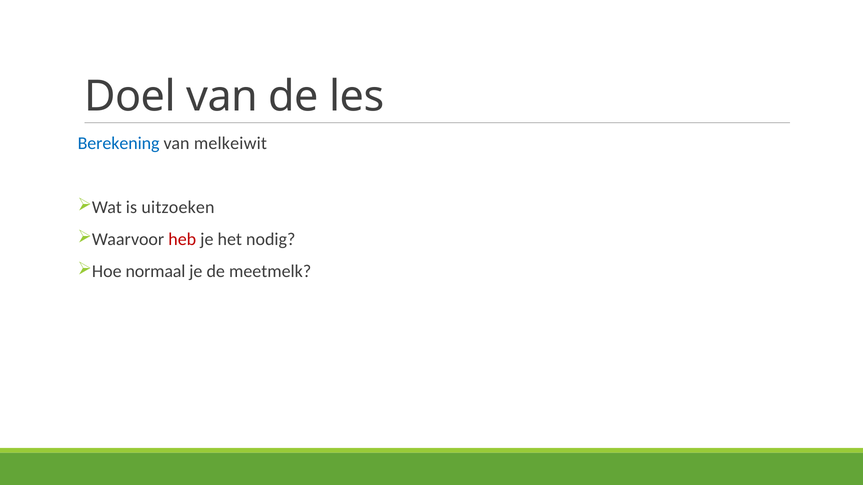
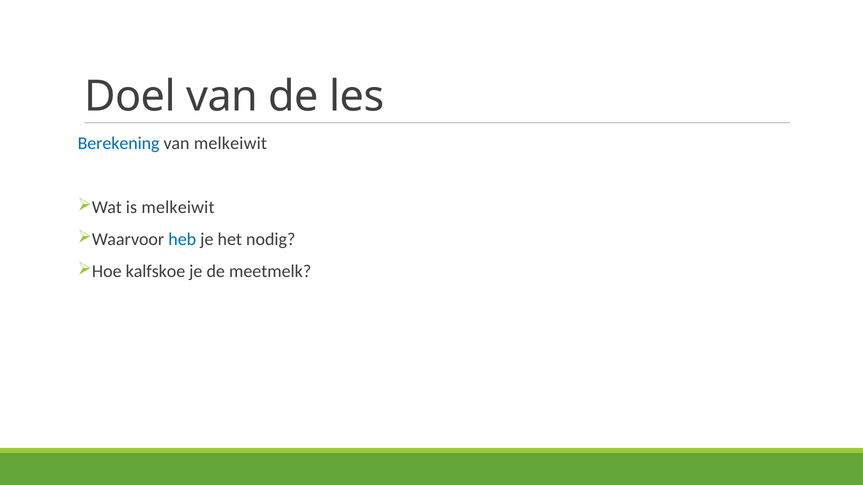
is uitzoeken: uitzoeken -> melkeiwit (178, 208)
heb colour: red -> blue (182, 240)
normaal: normaal -> kalfskoe (155, 272)
